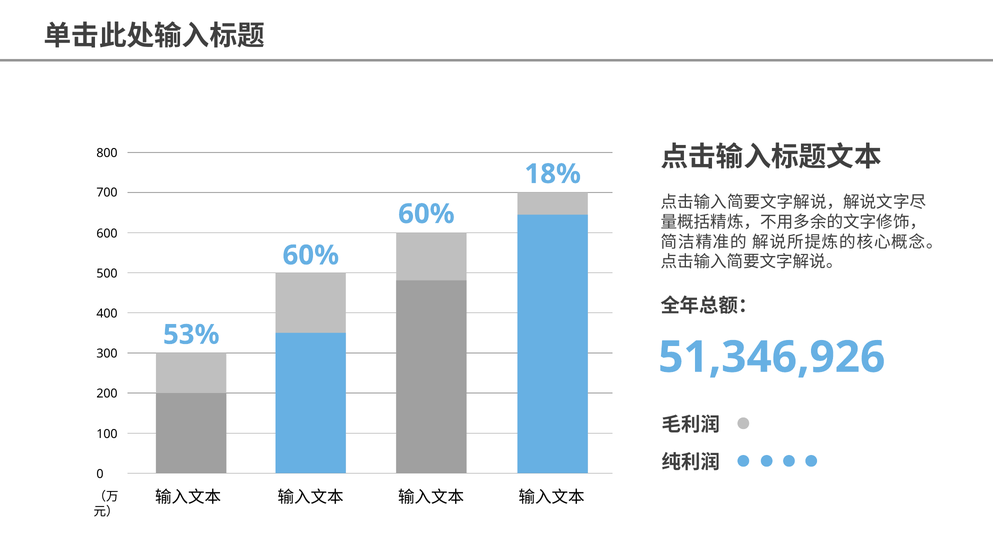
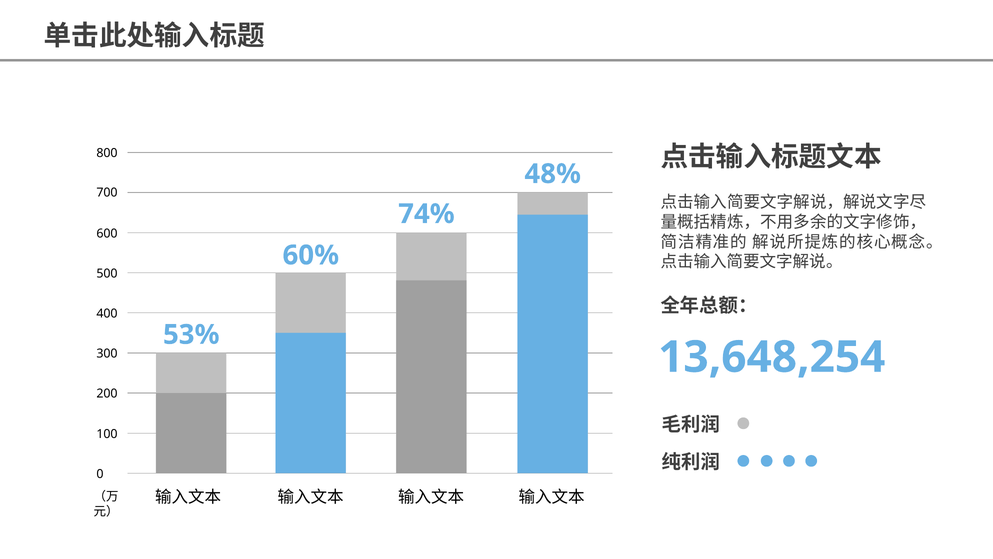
18%: 18% -> 48% (553, 174)
60%: 60% -> 74% (426, 214)
51,346,926: 51,346,926 -> 13,648,254 (772, 357)
